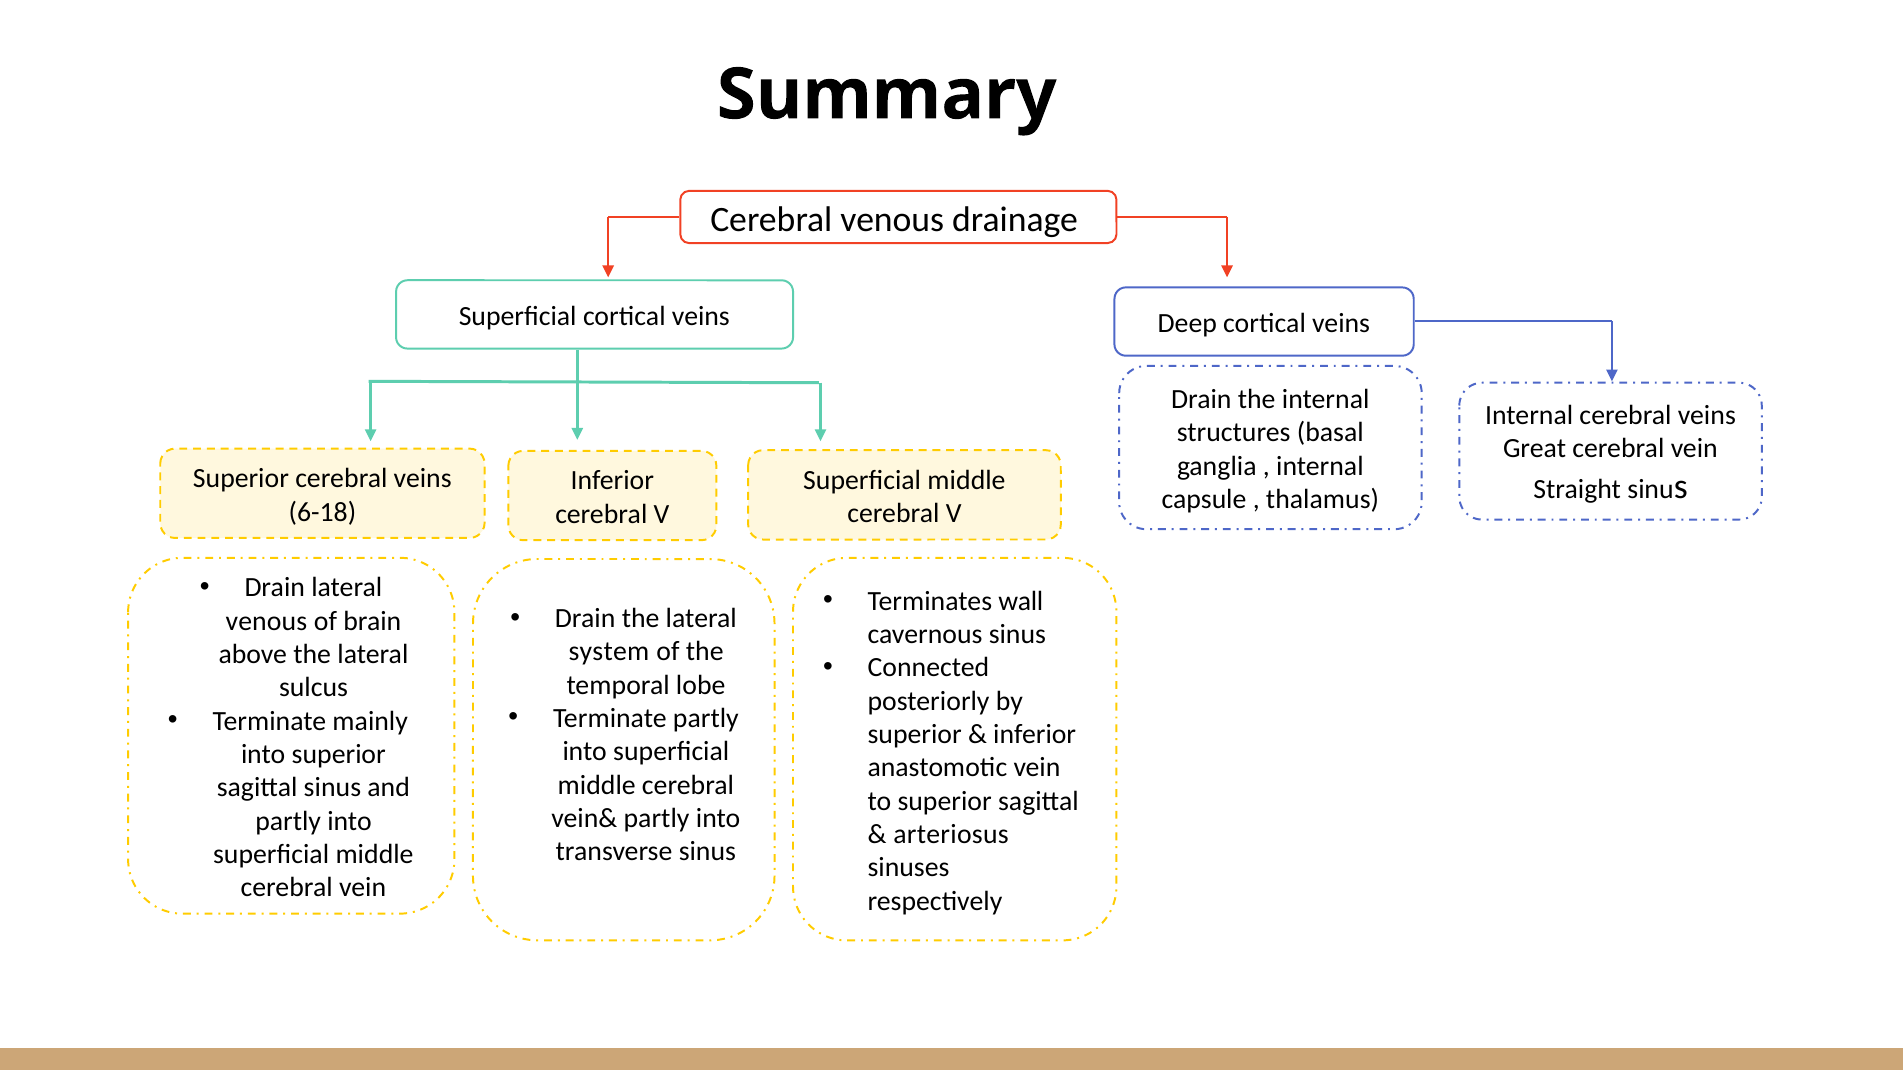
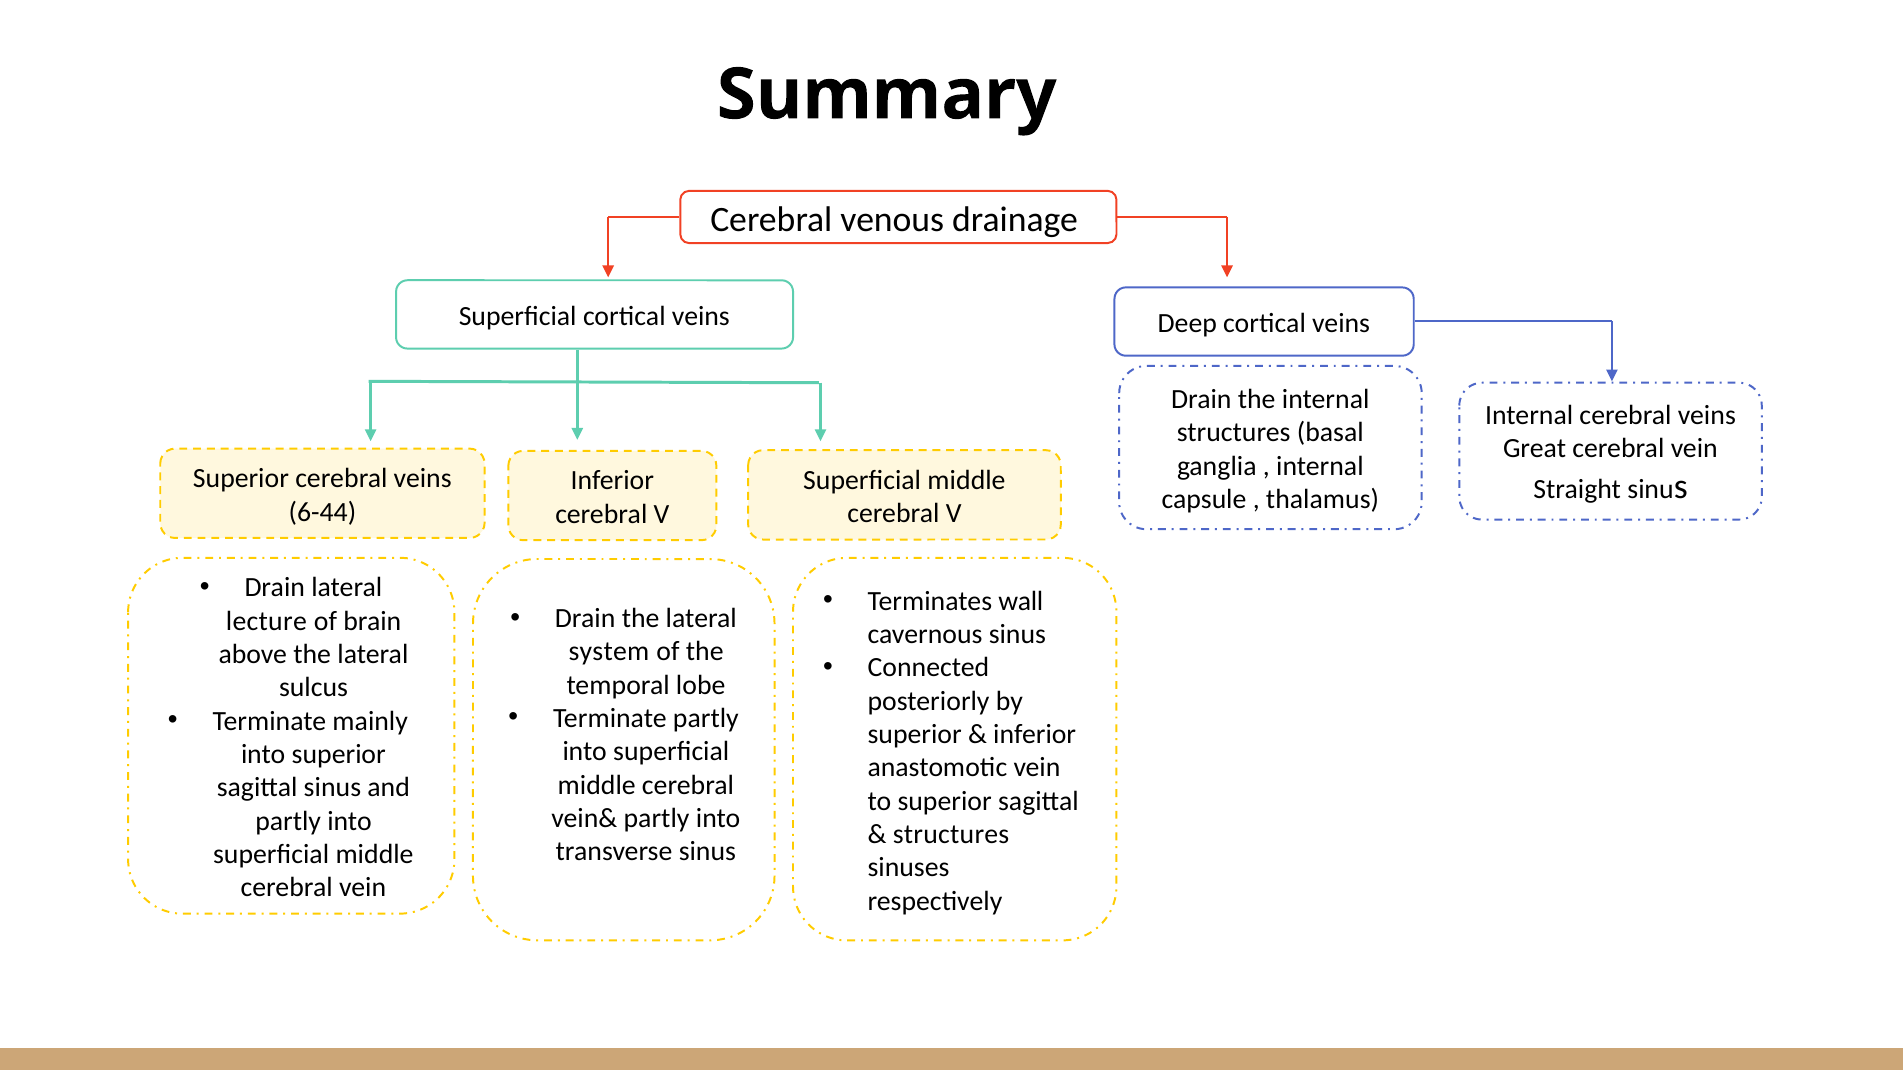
6-18: 6-18 -> 6-44 (322, 512)
venous: venous -> lecture (266, 621)
arteriosus: arteriosus -> structures (951, 835)
